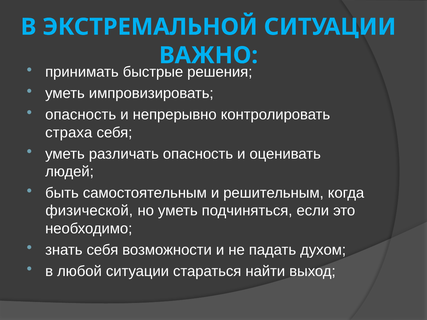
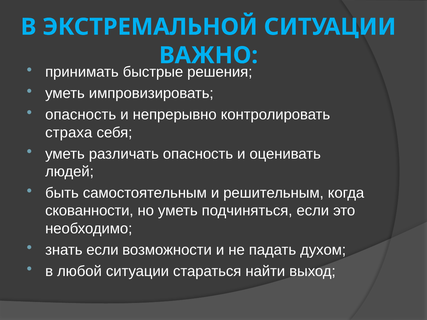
физической: физической -> скованности (89, 211)
знать себя: себя -> если (102, 250)
